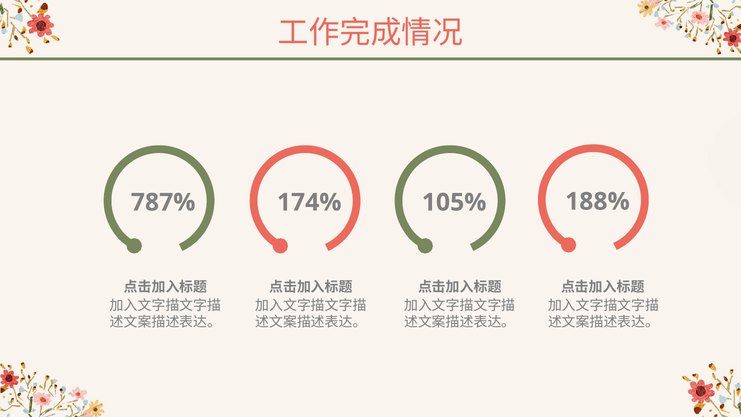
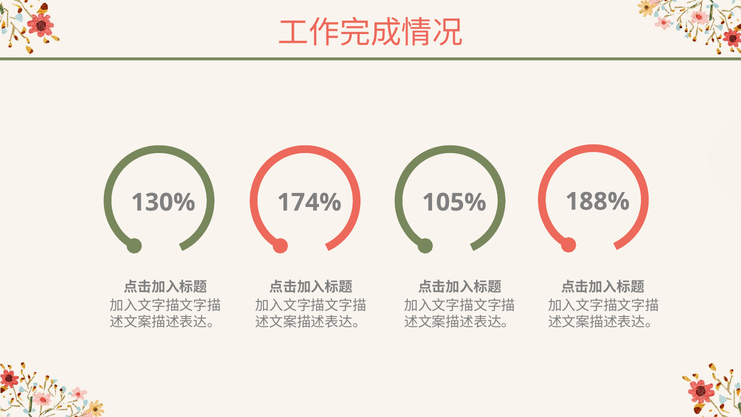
787%: 787% -> 130% (163, 202)
